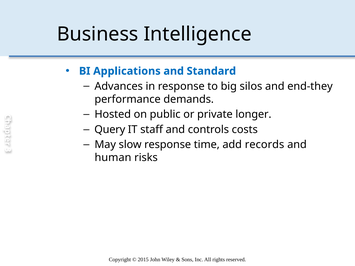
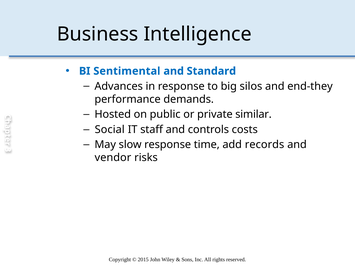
Applications: Applications -> Sentimental (127, 71)
longer: longer -> similar (253, 114)
Query: Query -> Social (110, 130)
human: human -> vendor (113, 158)
